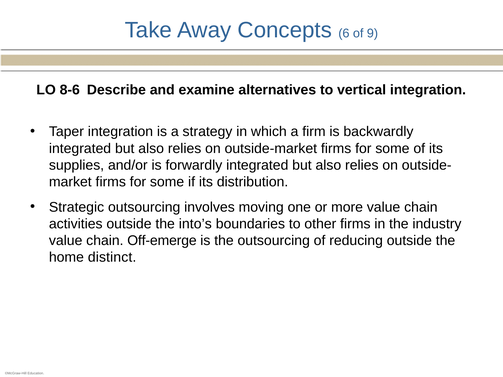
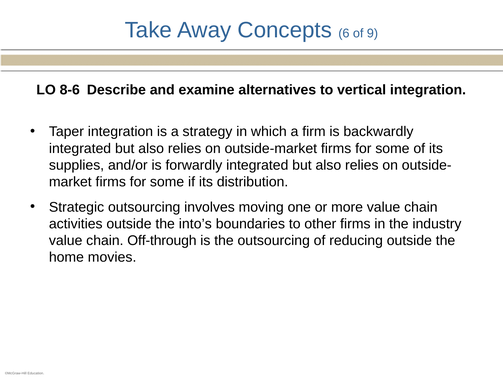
Off-emerge: Off-emerge -> Off-through (162, 241)
distinct: distinct -> movies (112, 258)
